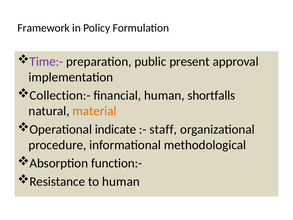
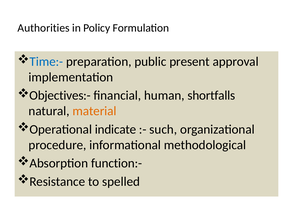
Framework: Framework -> Authorities (44, 28)
Time:- colour: purple -> blue (46, 61)
Collection:-: Collection:- -> Objectives:- (60, 95)
staff: staff -> such (163, 129)
to human: human -> spelled (121, 181)
